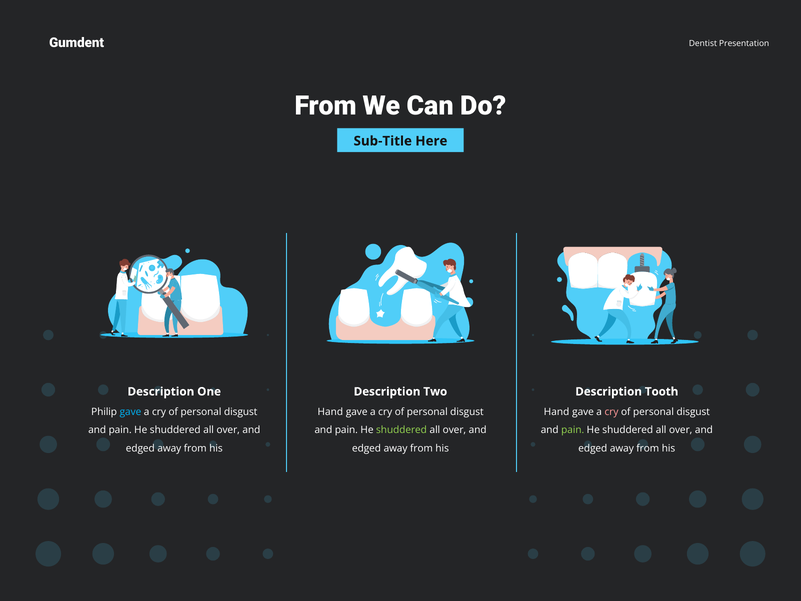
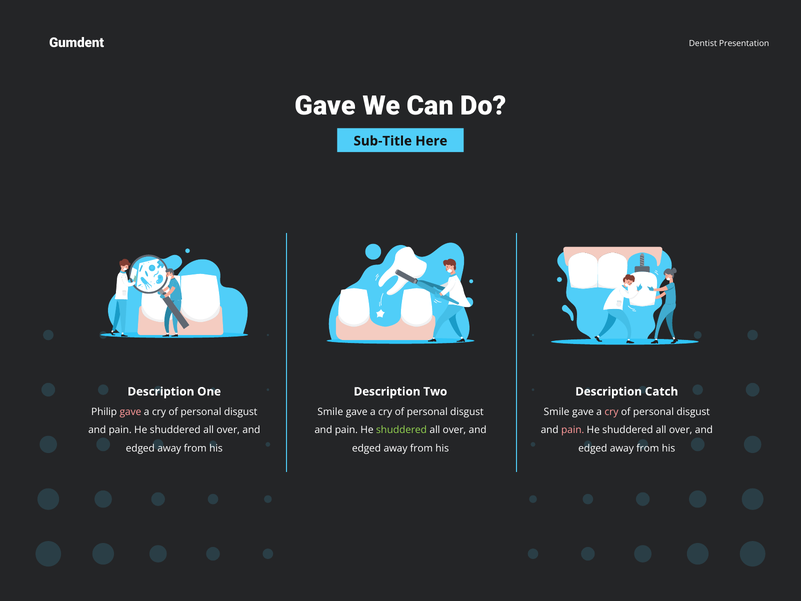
From: From -> Gave (325, 106)
Tooth: Tooth -> Catch (662, 391)
gave colour: light blue -> pink (131, 412)
Hand: Hand -> Smile (330, 412)
Hand: Hand -> Smile (557, 412)
pain colour: light green -> pink (573, 430)
